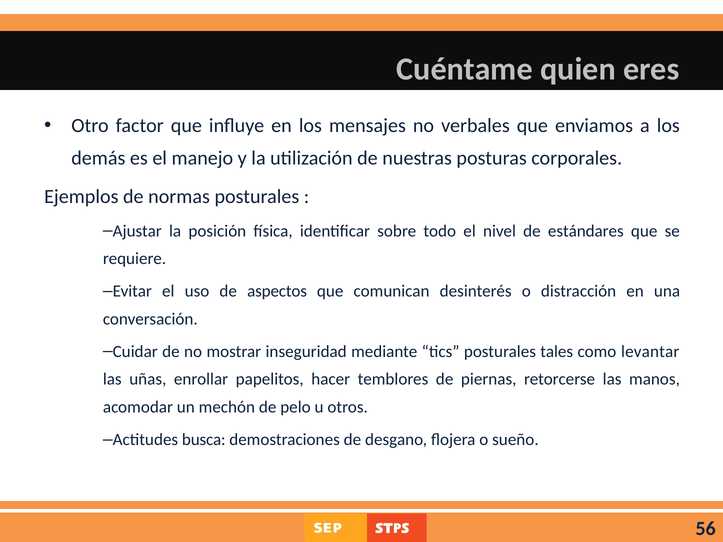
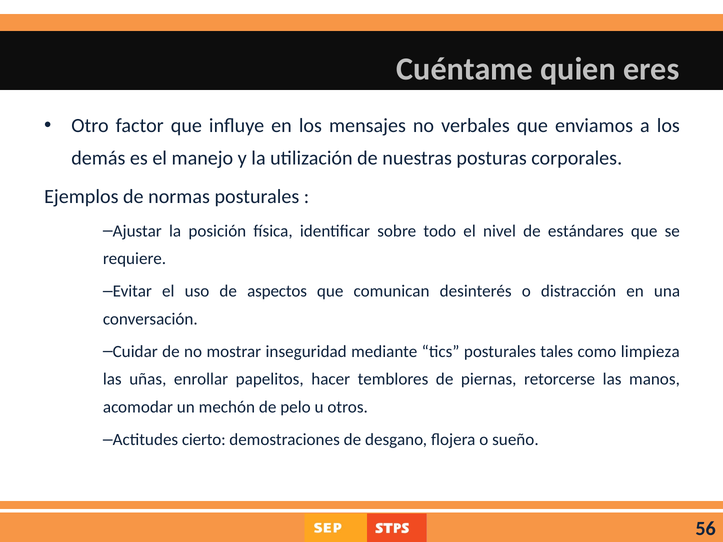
levantar: levantar -> limpieza (650, 352)
busca: busca -> cierto (204, 440)
